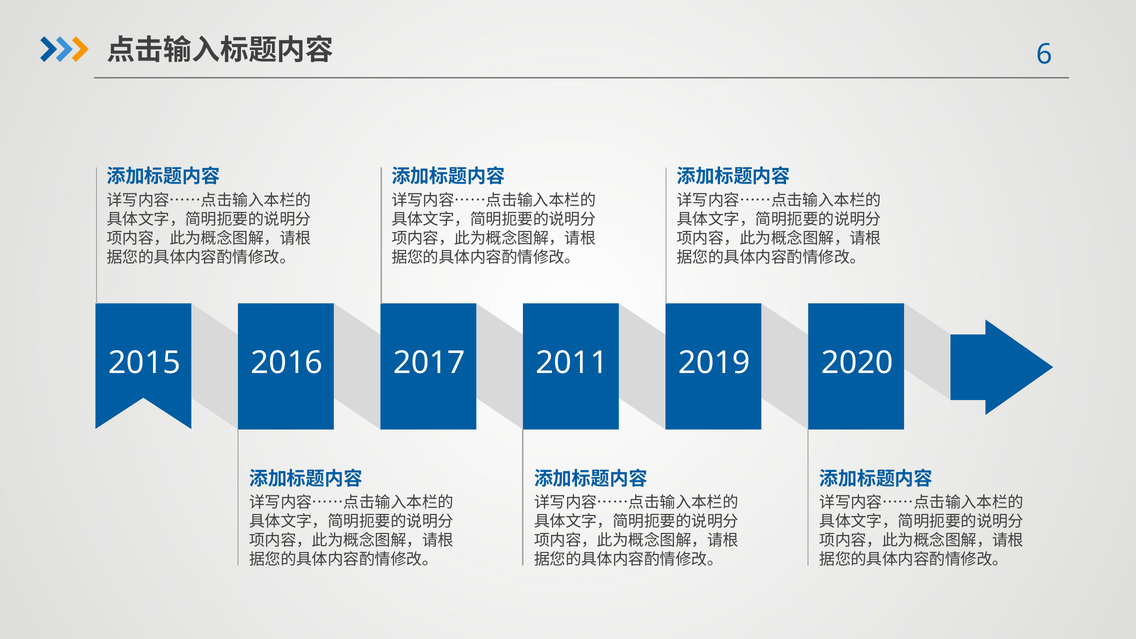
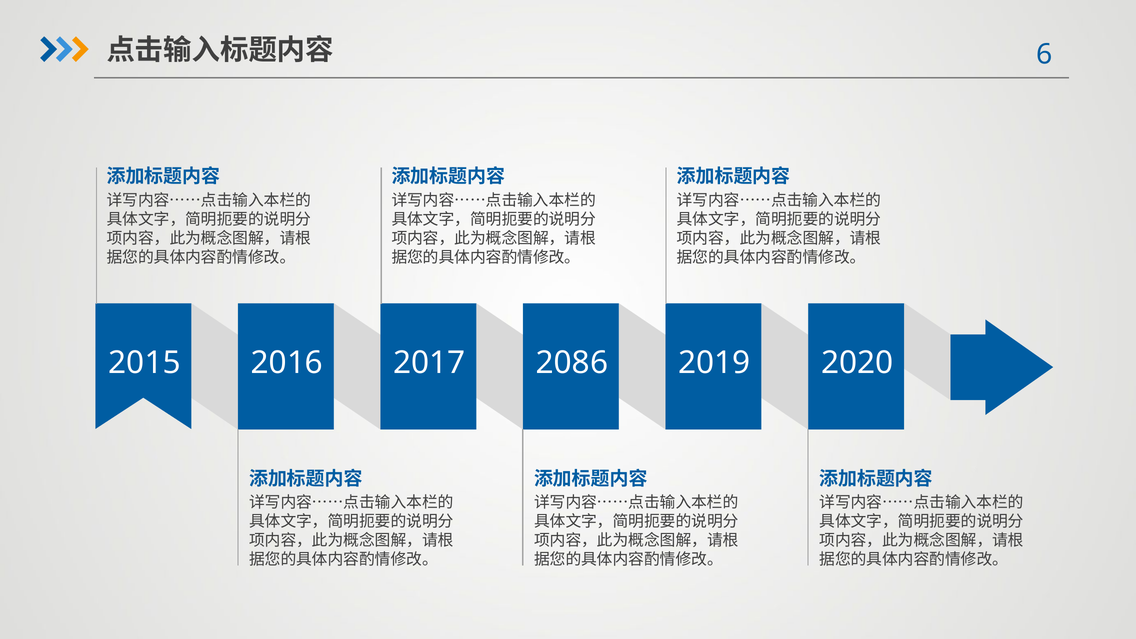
2011: 2011 -> 2086 (572, 363)
